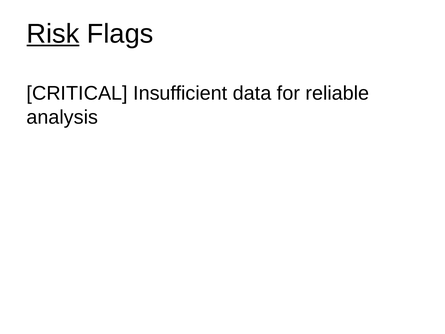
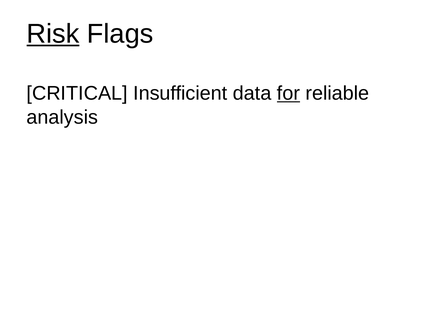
for underline: none -> present (288, 93)
